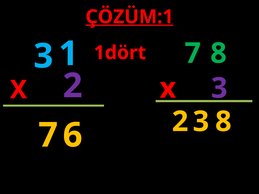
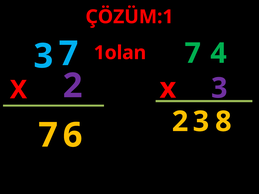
ÇÖZÜM:1 underline: present -> none (129, 17)
7 8: 8 -> 4 (219, 53)
1dört: 1dört -> 1olan (120, 53)
3 1: 1 -> 7 (68, 54)
